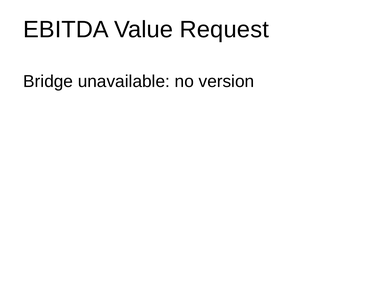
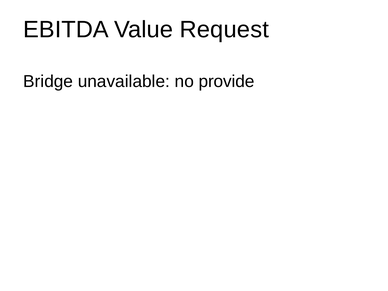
version: version -> provide (227, 81)
